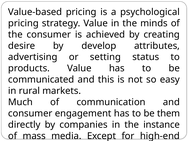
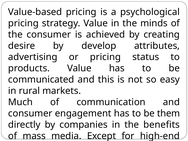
or setting: setting -> pricing (105, 57)
the instance: instance -> benefits (162, 125)
